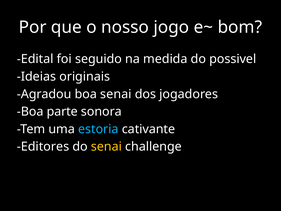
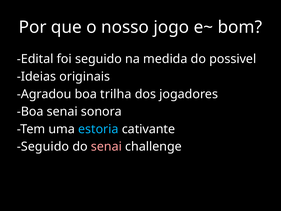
boa senai: senai -> trilha (116, 94)
Boa parte: parte -> senai (62, 111)
Editores: Editores -> Seguido (43, 146)
senai colour: yellow -> pink (106, 146)
